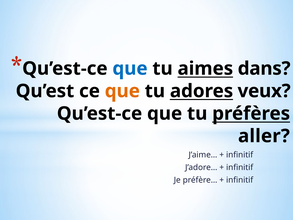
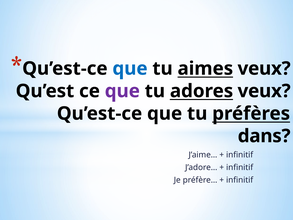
aimes dans: dans -> veux (264, 68)
que colour: orange -> purple (122, 91)
aller: aller -> dans (264, 136)
